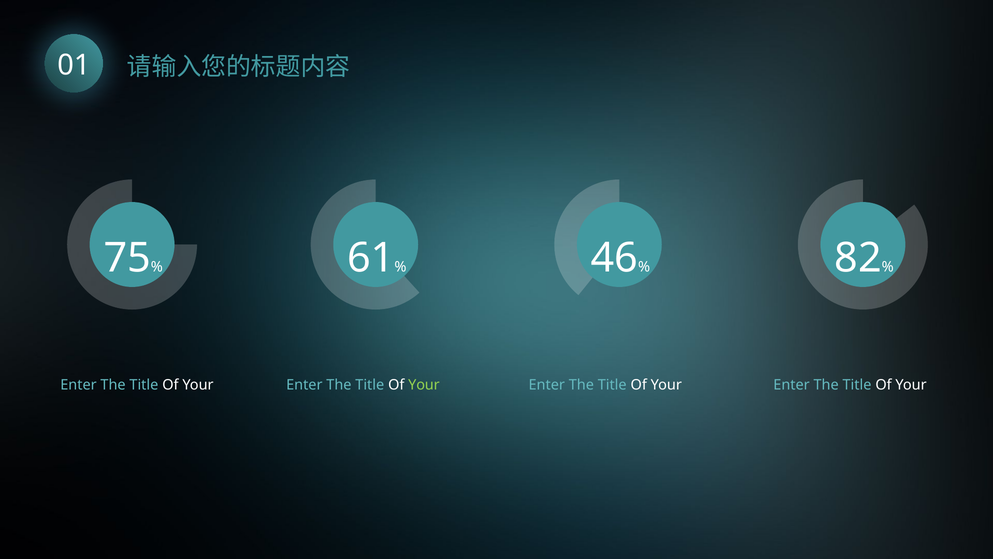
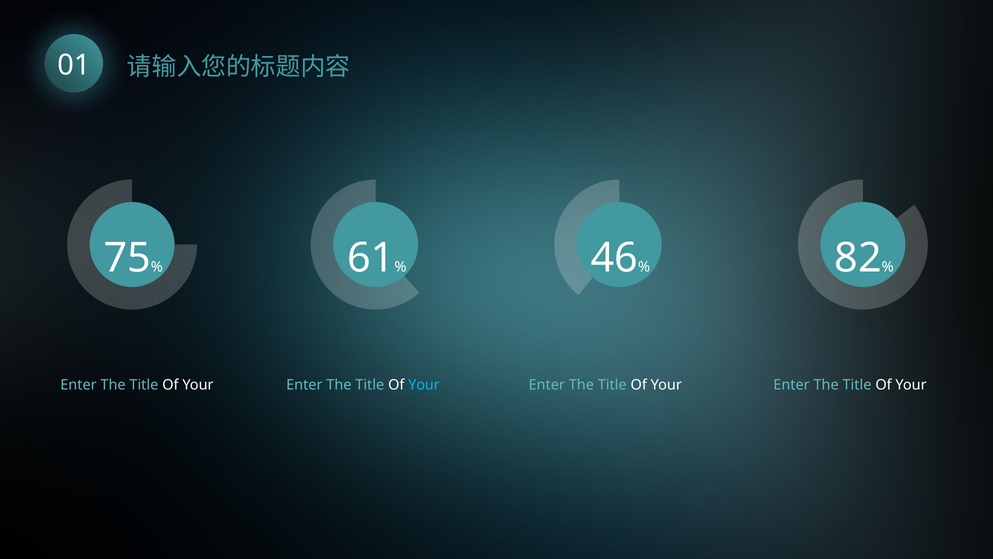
Your colour: light green -> light blue (424, 385)
